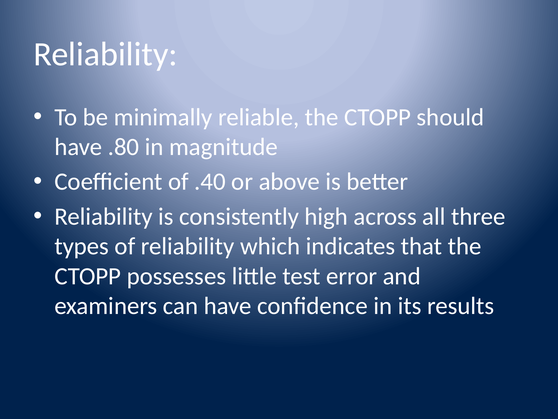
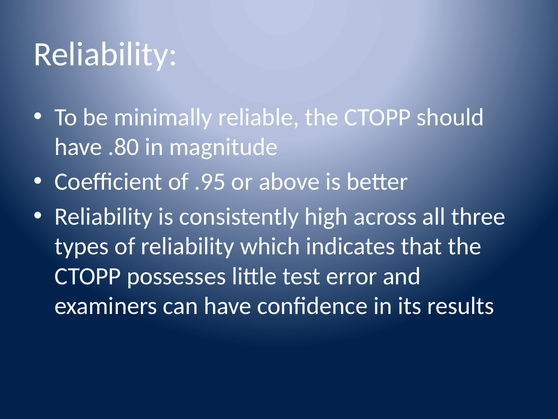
.40: .40 -> .95 (210, 182)
